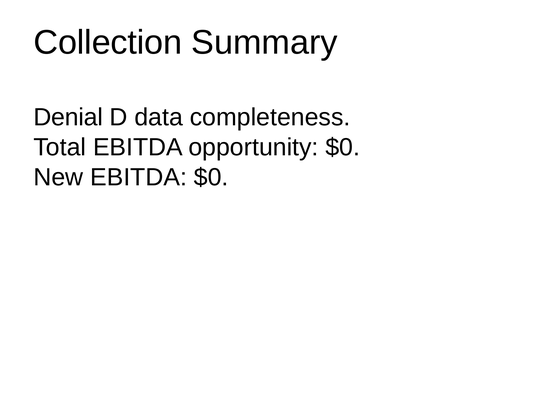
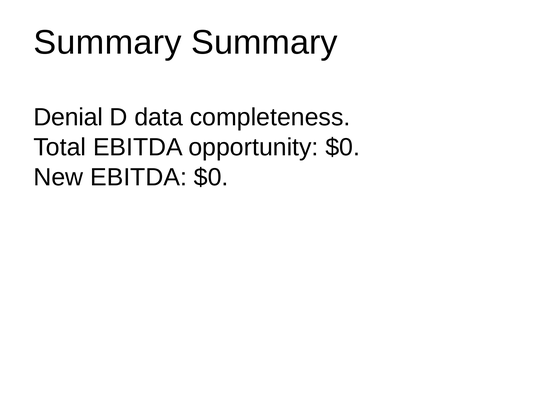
Collection: Collection -> Summary (108, 43)
